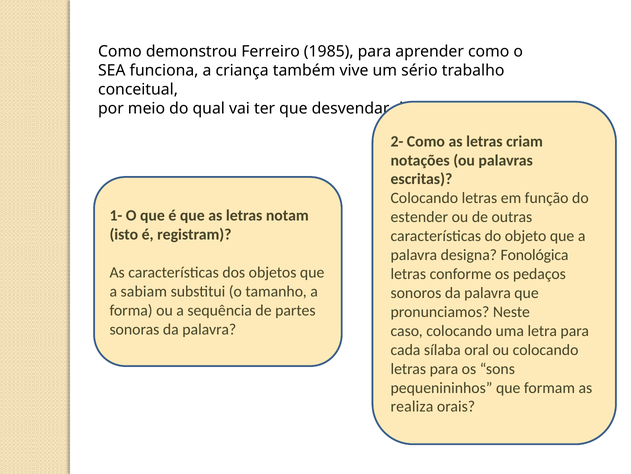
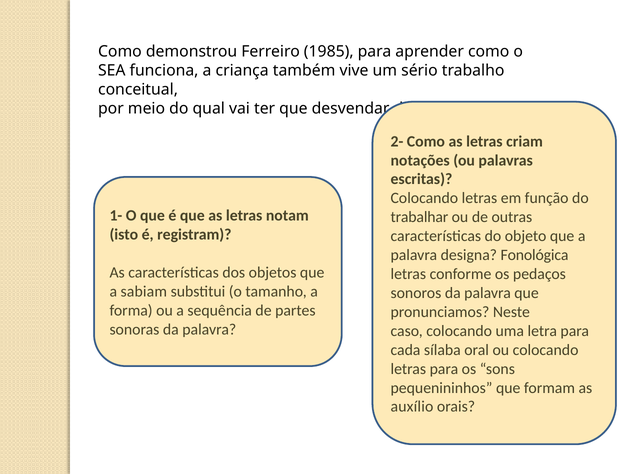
estender: estender -> trabalhar (419, 217)
realiza: realiza -> auxílio (412, 406)
